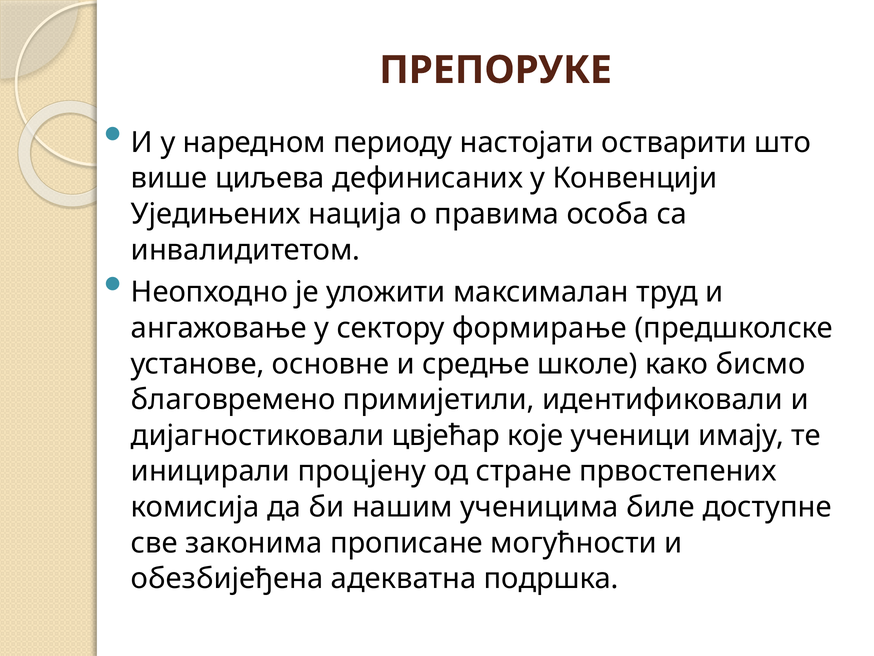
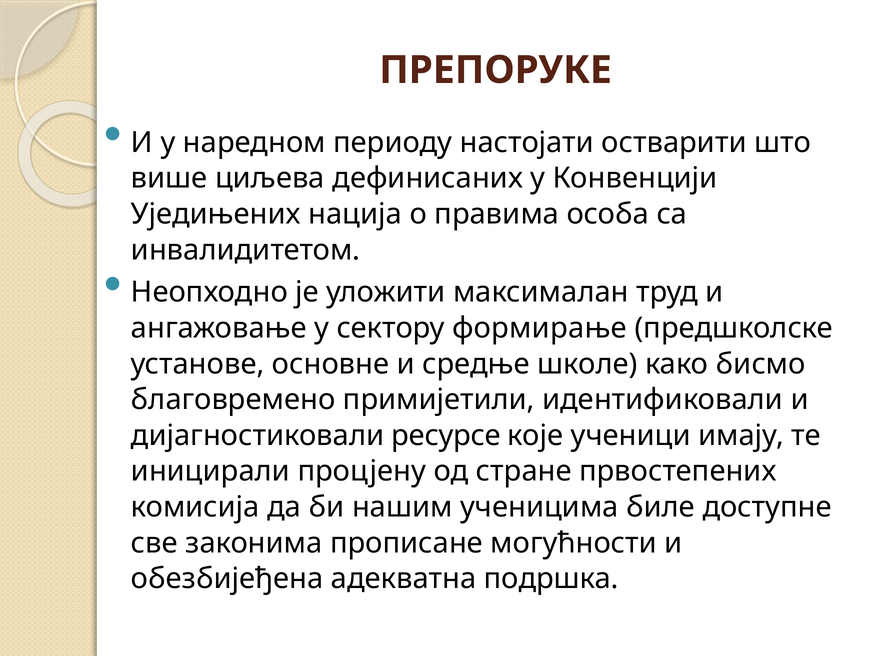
цвјећар: цвјећар -> ресурсе (446, 435)
